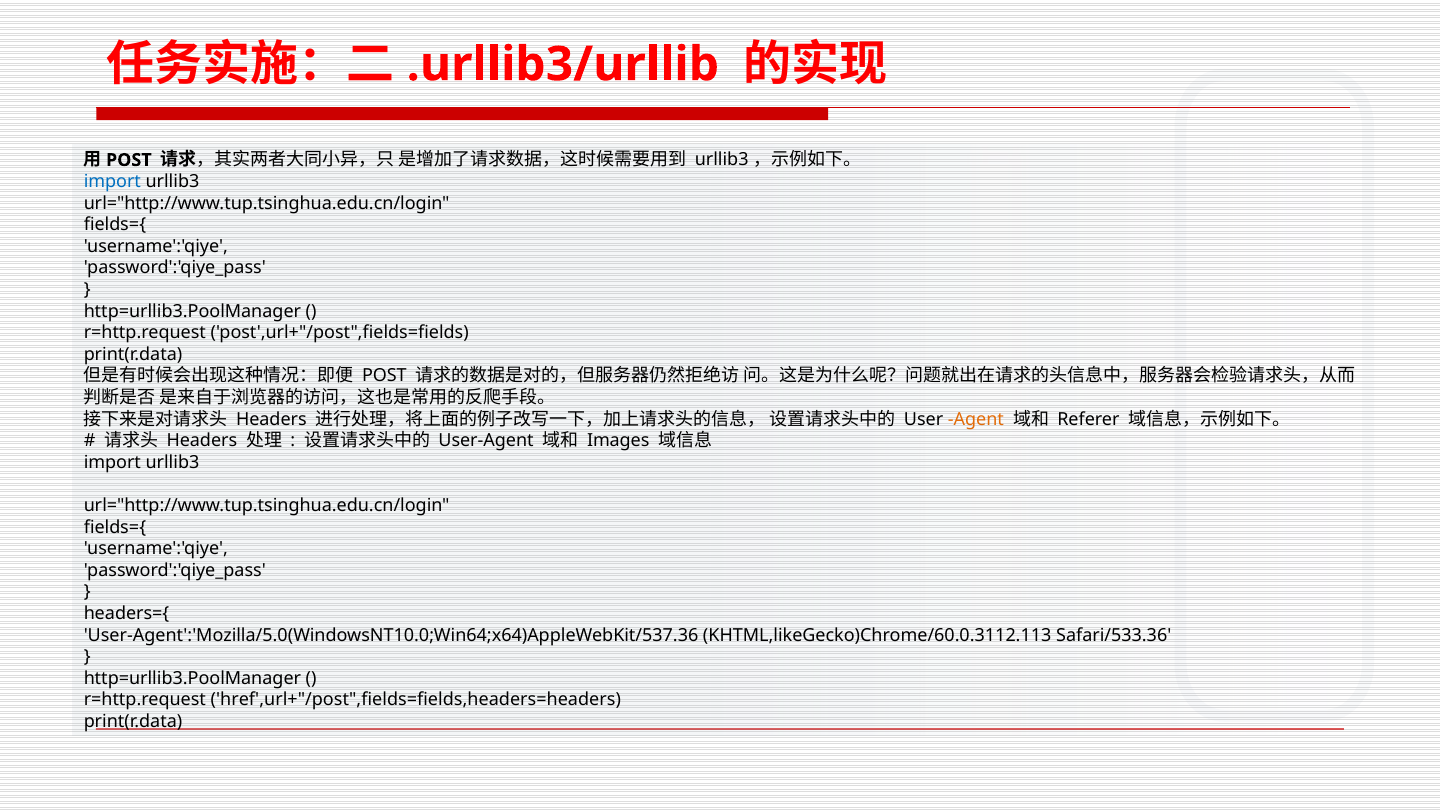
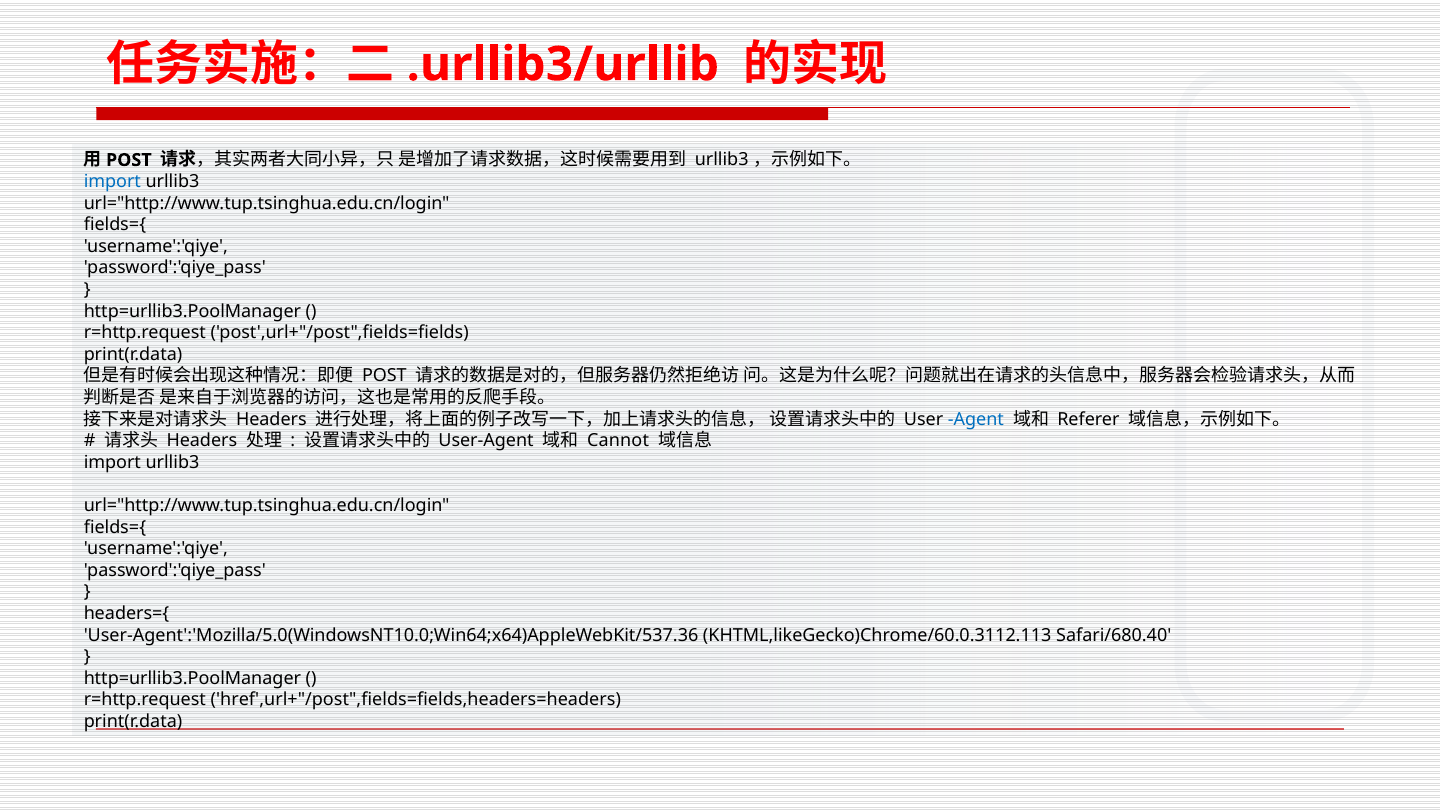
Agent colour: orange -> blue (976, 419)
Images: Images -> Cannot (618, 441)
Safari/533.36: Safari/533.36 -> Safari/680.40 (1114, 635)
